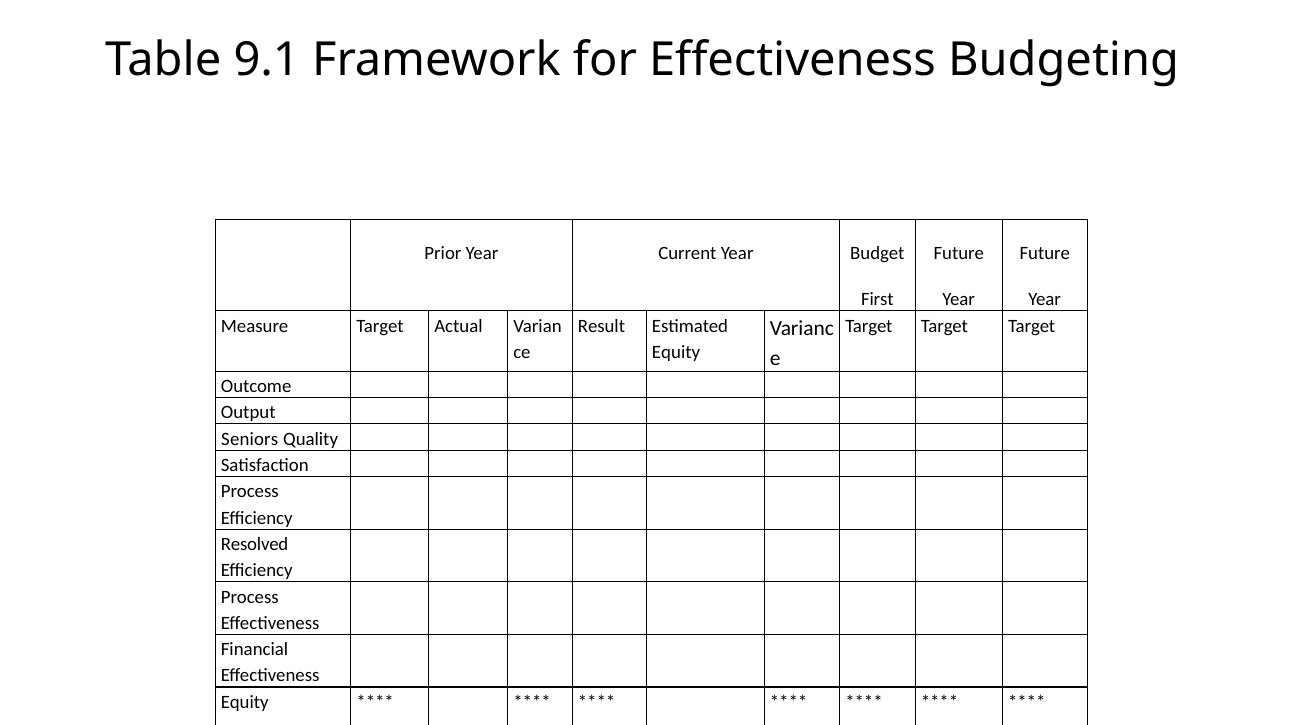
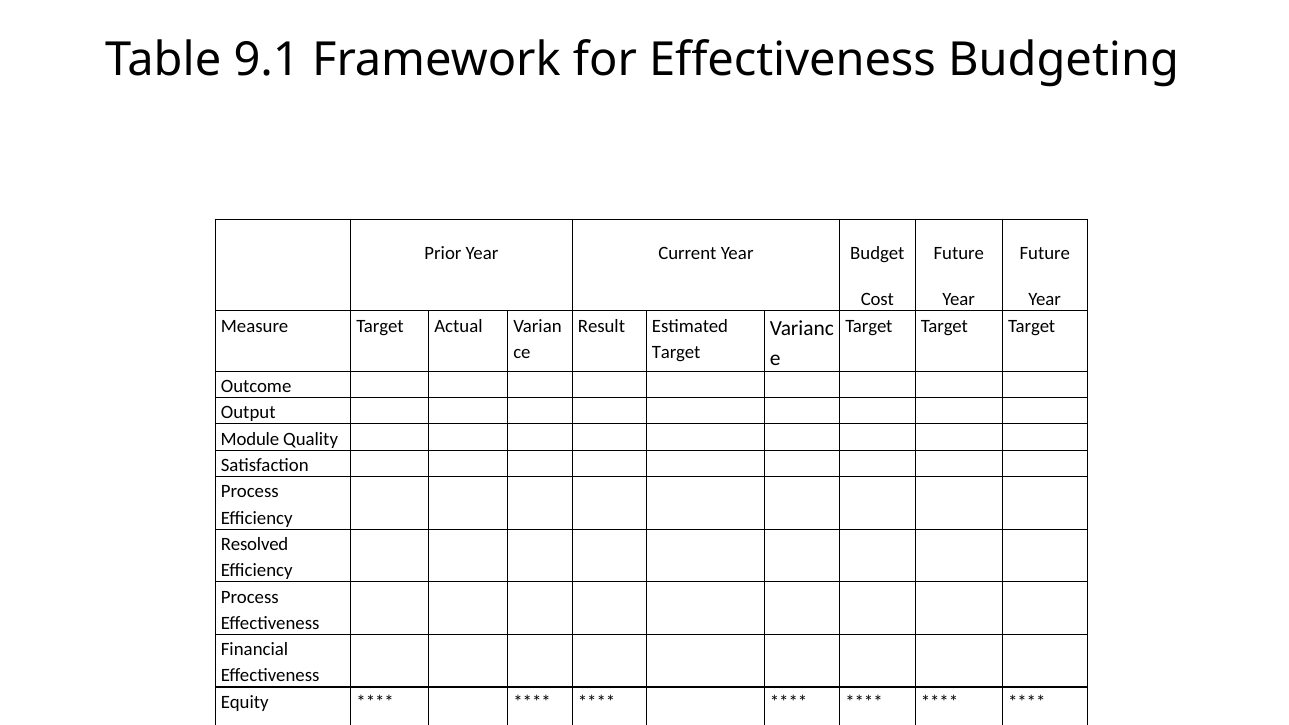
First: First -> Cost (877, 300)
Equity: Equity -> Target (676, 352)
Seniors: Seniors -> Module (250, 439)
